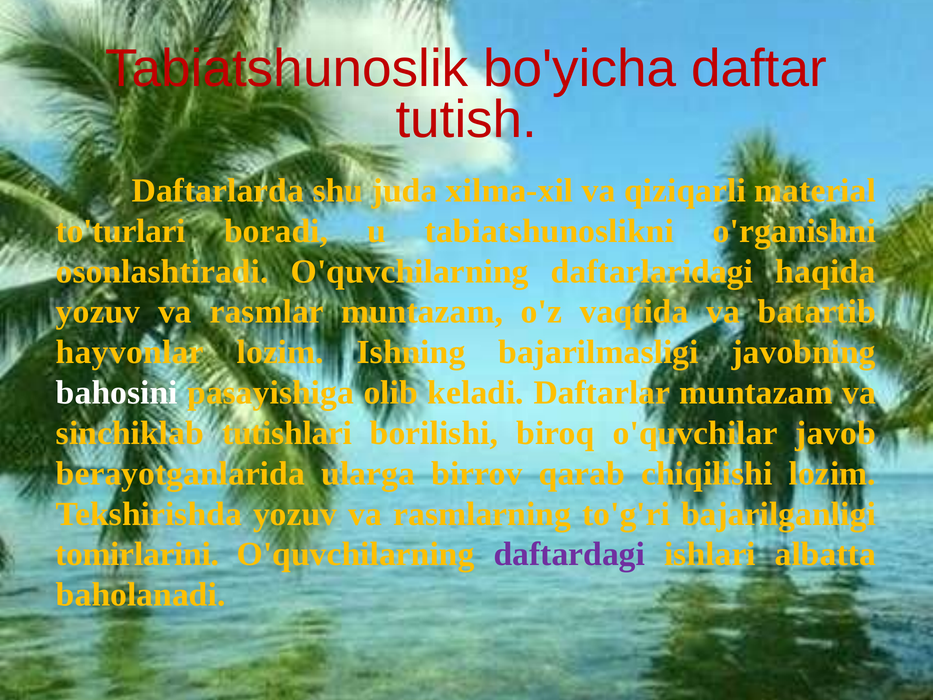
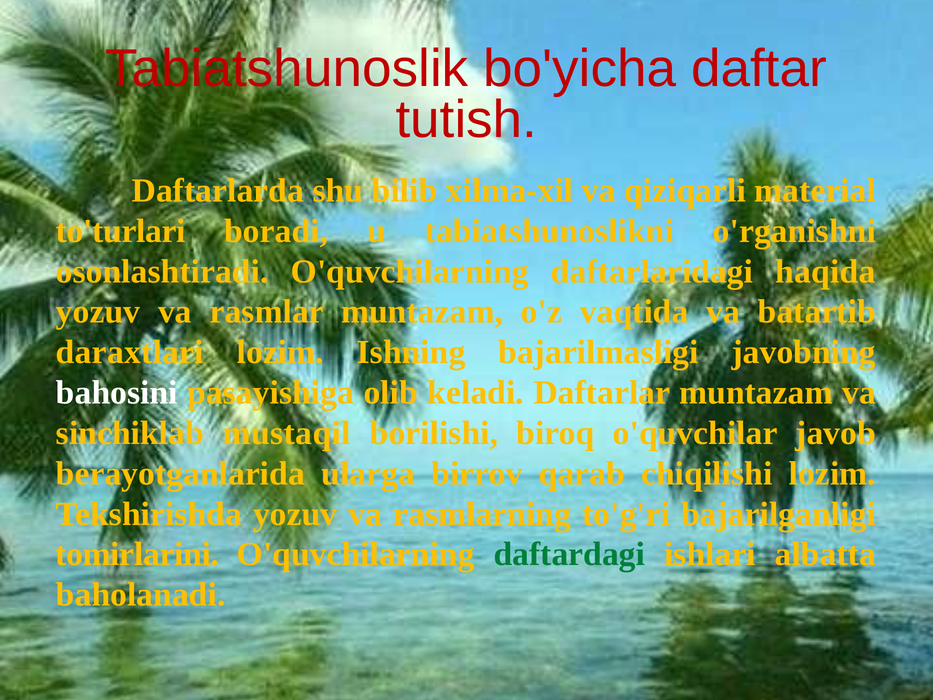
juda: juda -> bilib (405, 191)
hayvonlar: hayvonlar -> daraxtlari (130, 352)
tutishlari: tutishlari -> mustaqil (287, 433)
daftardagi colour: purple -> green (569, 554)
